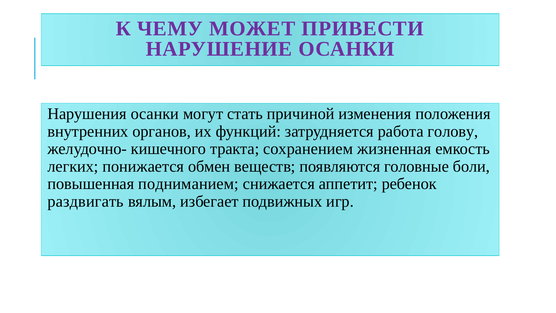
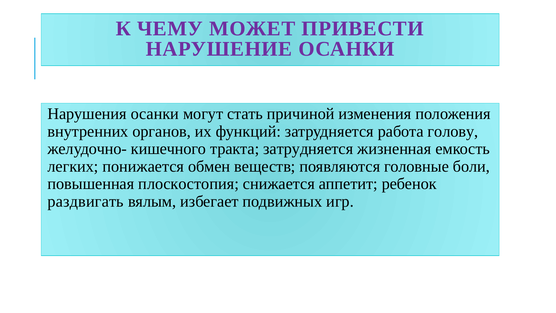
тракта сохранением: сохранением -> затрудняется (308, 149)
подниманием: подниманием -> плоскостопия (189, 184)
